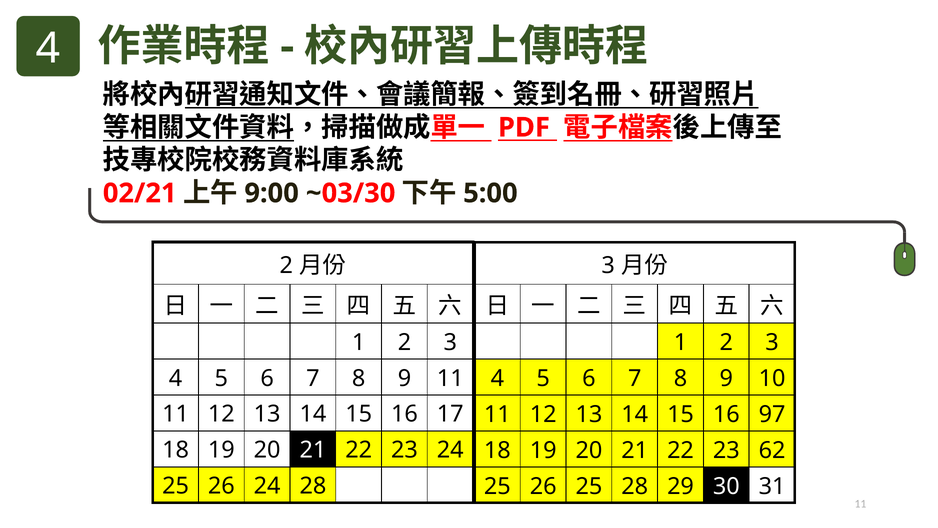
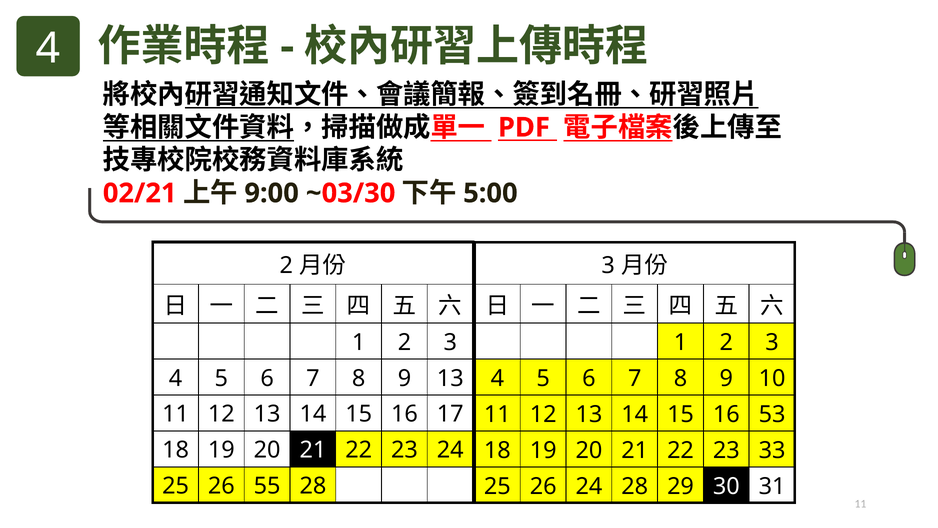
9 11: 11 -> 13 (450, 378)
97: 97 -> 53 (772, 414)
62: 62 -> 33 (772, 450)
26 24: 24 -> 55 (267, 486)
26 25: 25 -> 24 (589, 486)
